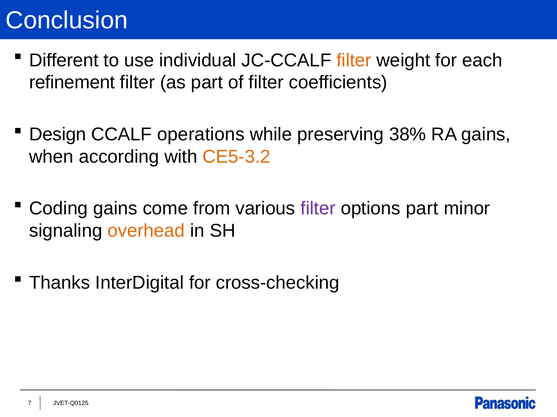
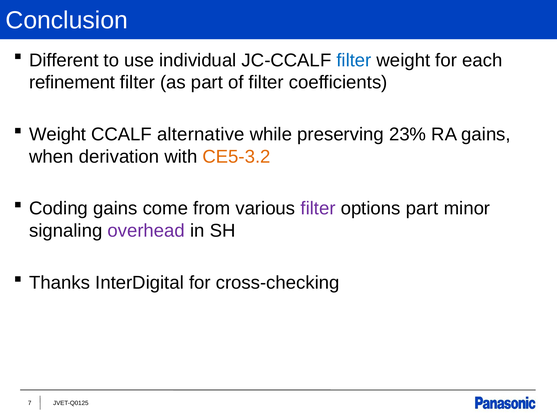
filter colour: orange -> blue (354, 60)
Design: Design -> Weight (58, 135)
operations: operations -> alternative (201, 135)
38%: 38% -> 23% (408, 135)
according: according -> derivation (119, 157)
overhead colour: orange -> purple (146, 231)
